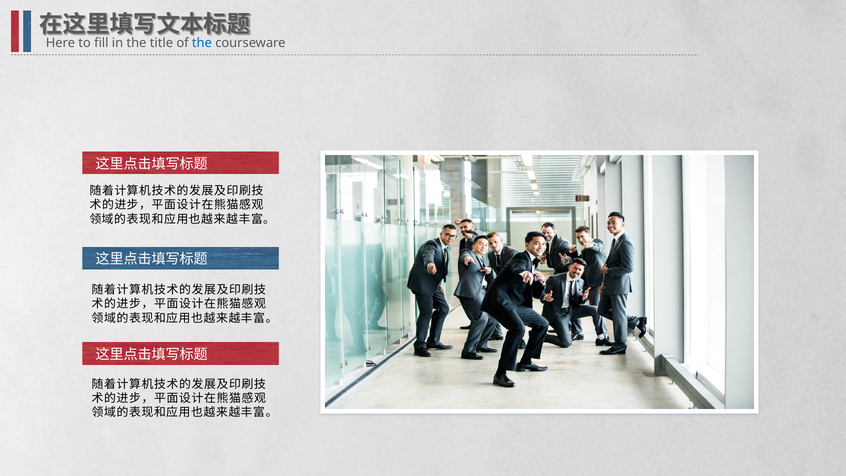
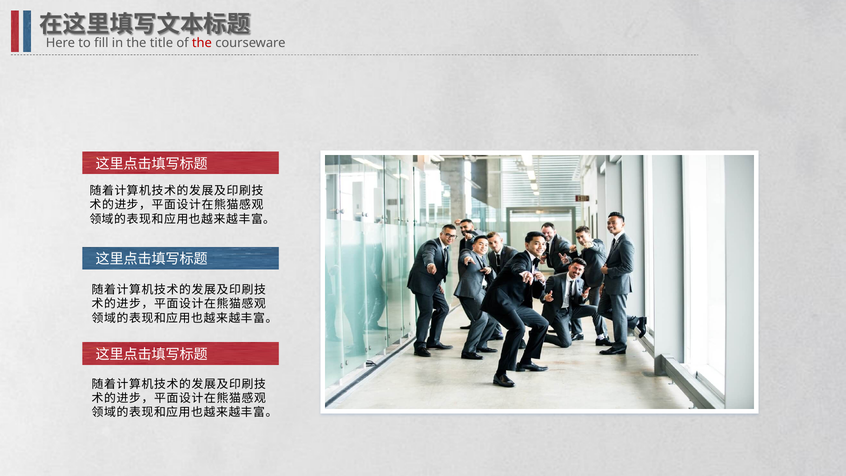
the colour: blue -> red (202, 43)
